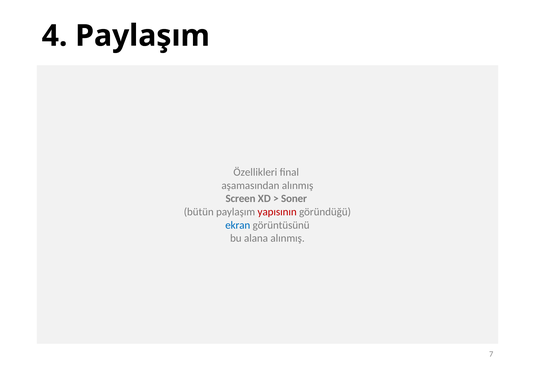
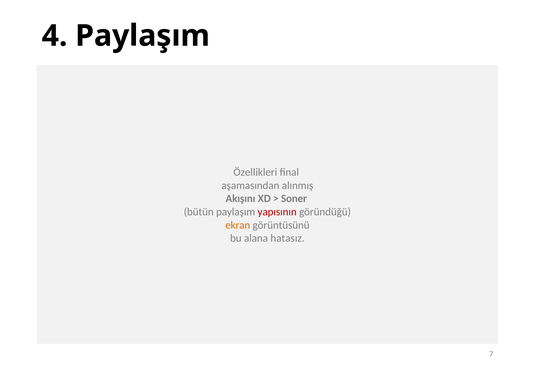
Screen: Screen -> Akışını (241, 198)
ekran colour: blue -> orange (238, 225)
alana alınmış: alınmış -> hatasız (288, 238)
